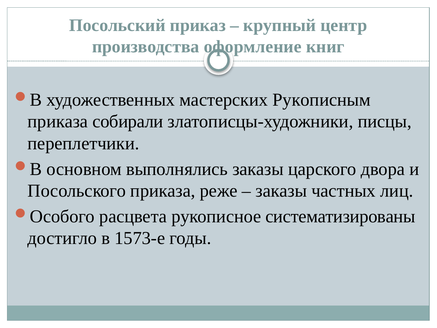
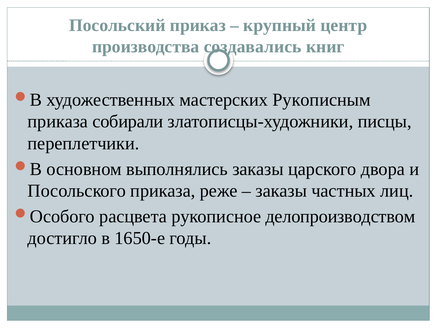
оформление: оформление -> создавались (253, 47)
систематизированы: систематизированы -> делопроизводством (340, 216)
1573-е: 1573-е -> 1650-е (140, 238)
